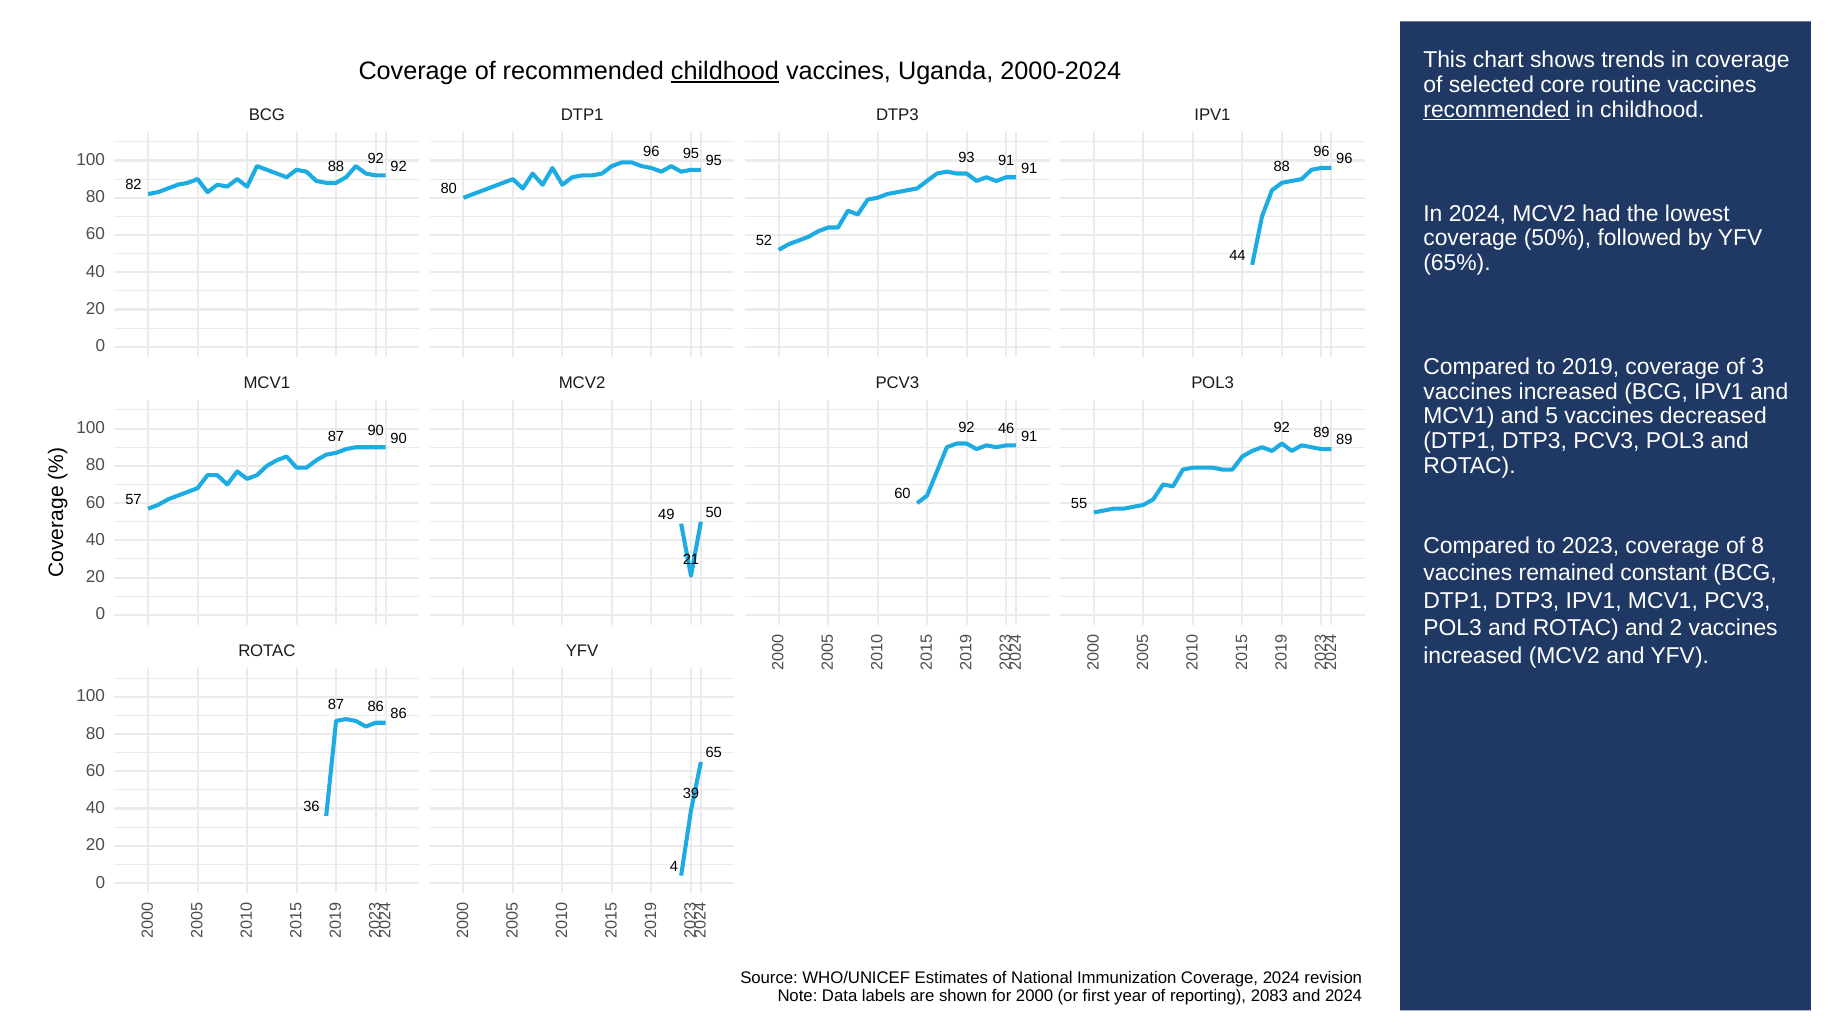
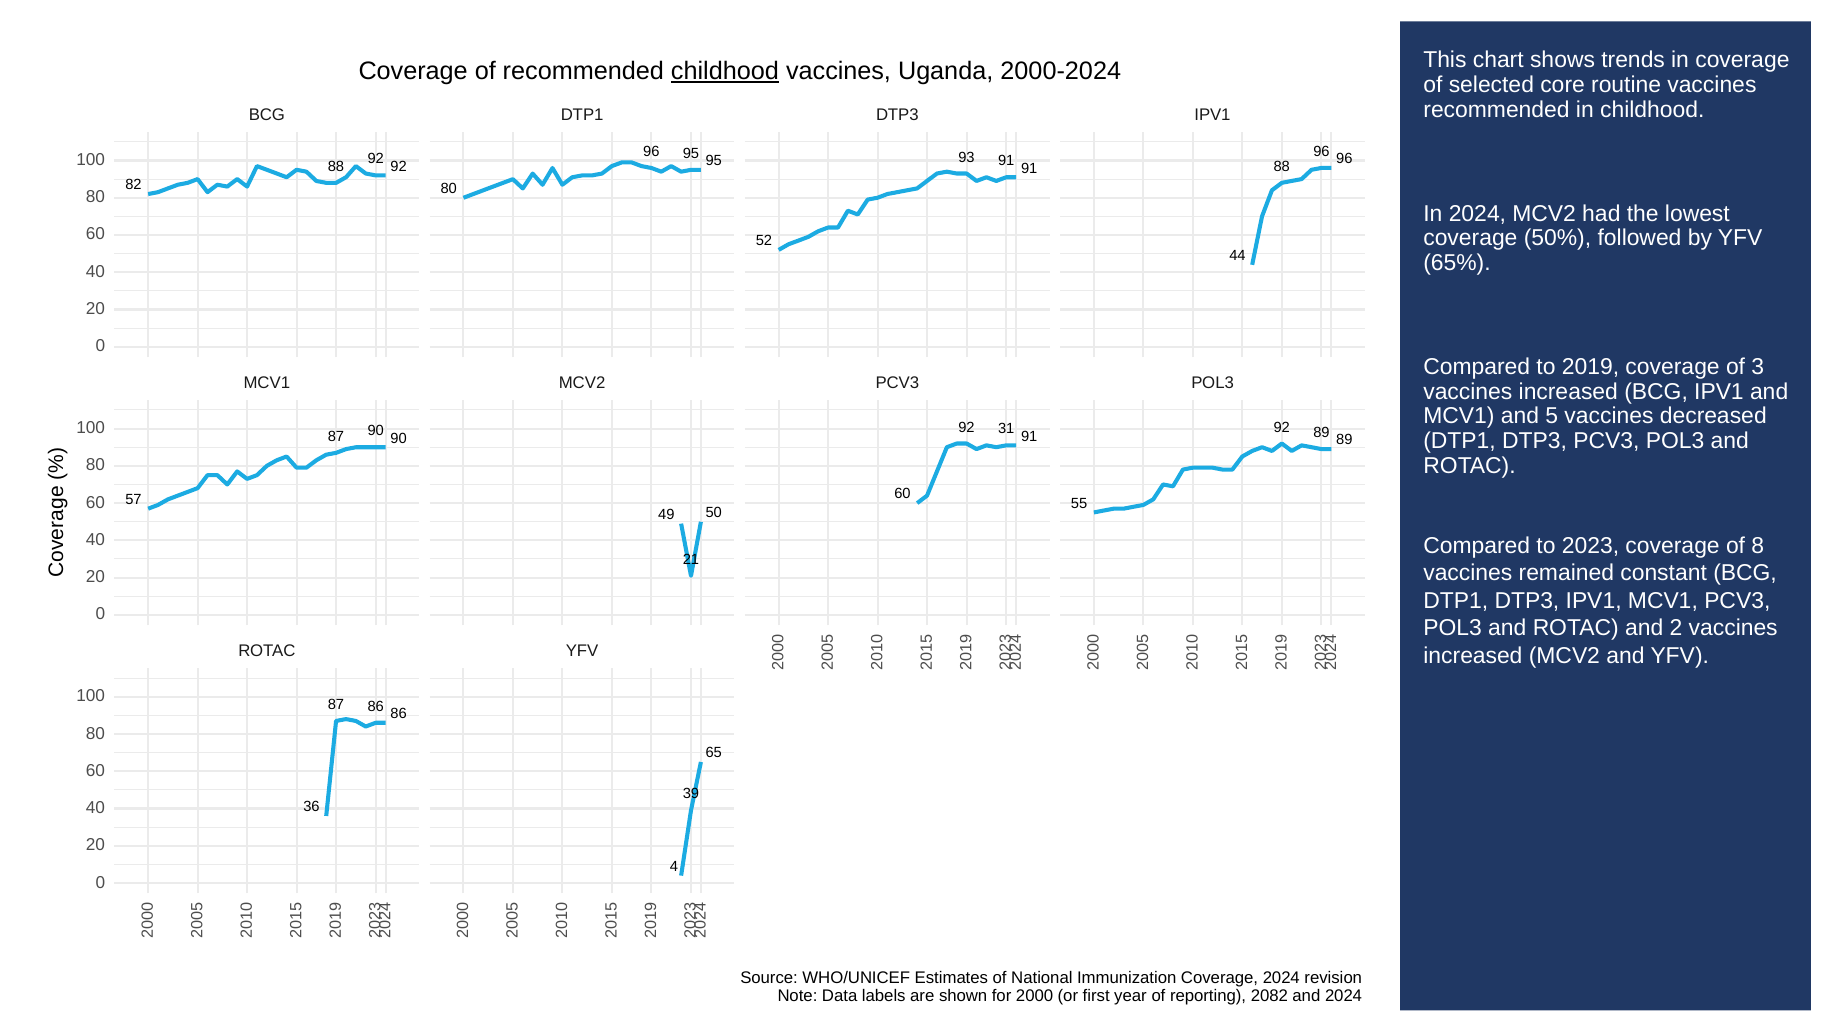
recommended underline: present -> none (1497, 110)
46: 46 -> 31 (1006, 429)
2083: 2083 -> 2082 (1269, 995)
